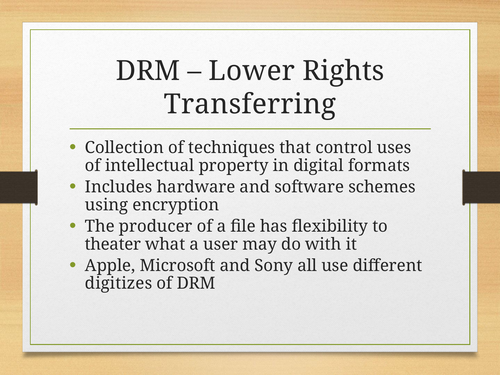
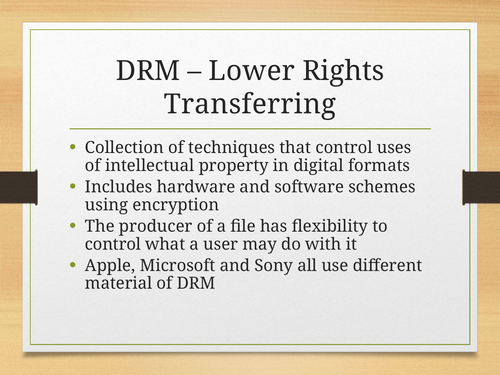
theater: theater -> control (113, 244)
digitizes: digitizes -> material (119, 283)
